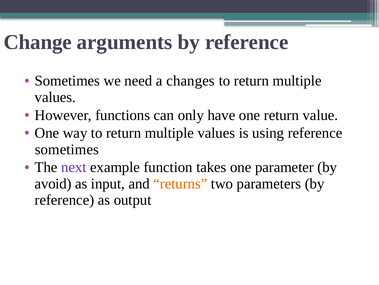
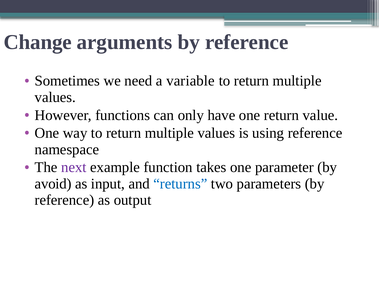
changes: changes -> variable (191, 81)
sometimes: sometimes -> namespace (67, 149)
returns colour: orange -> blue (180, 183)
